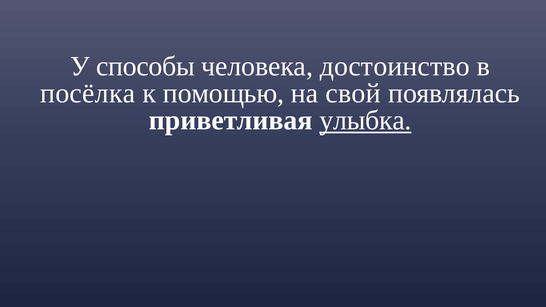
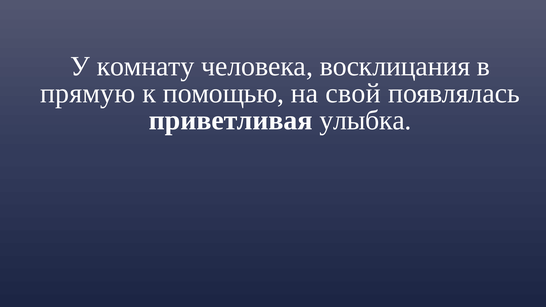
способы: способы -> комнату (145, 66)
достоинство: достоинство -> восклицания (395, 66)
посёлка: посёлка -> прямую (88, 93)
улыбка underline: present -> none (366, 120)
